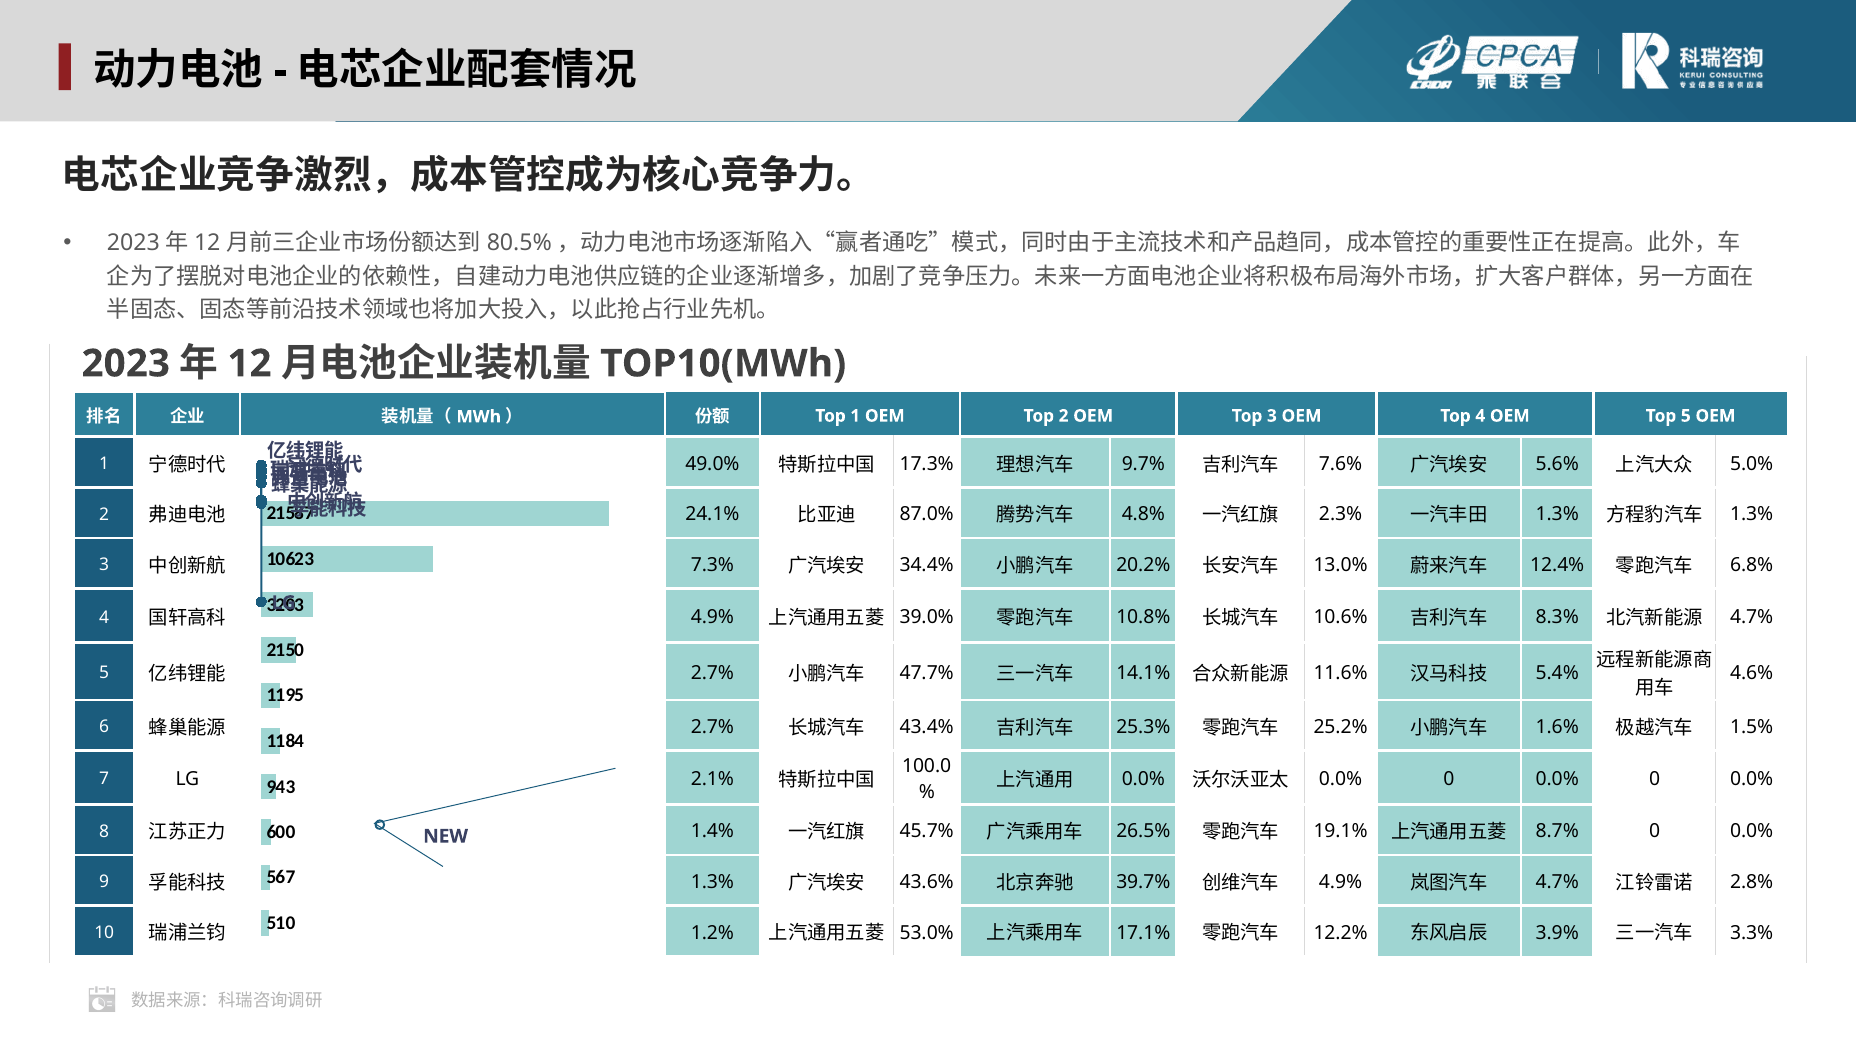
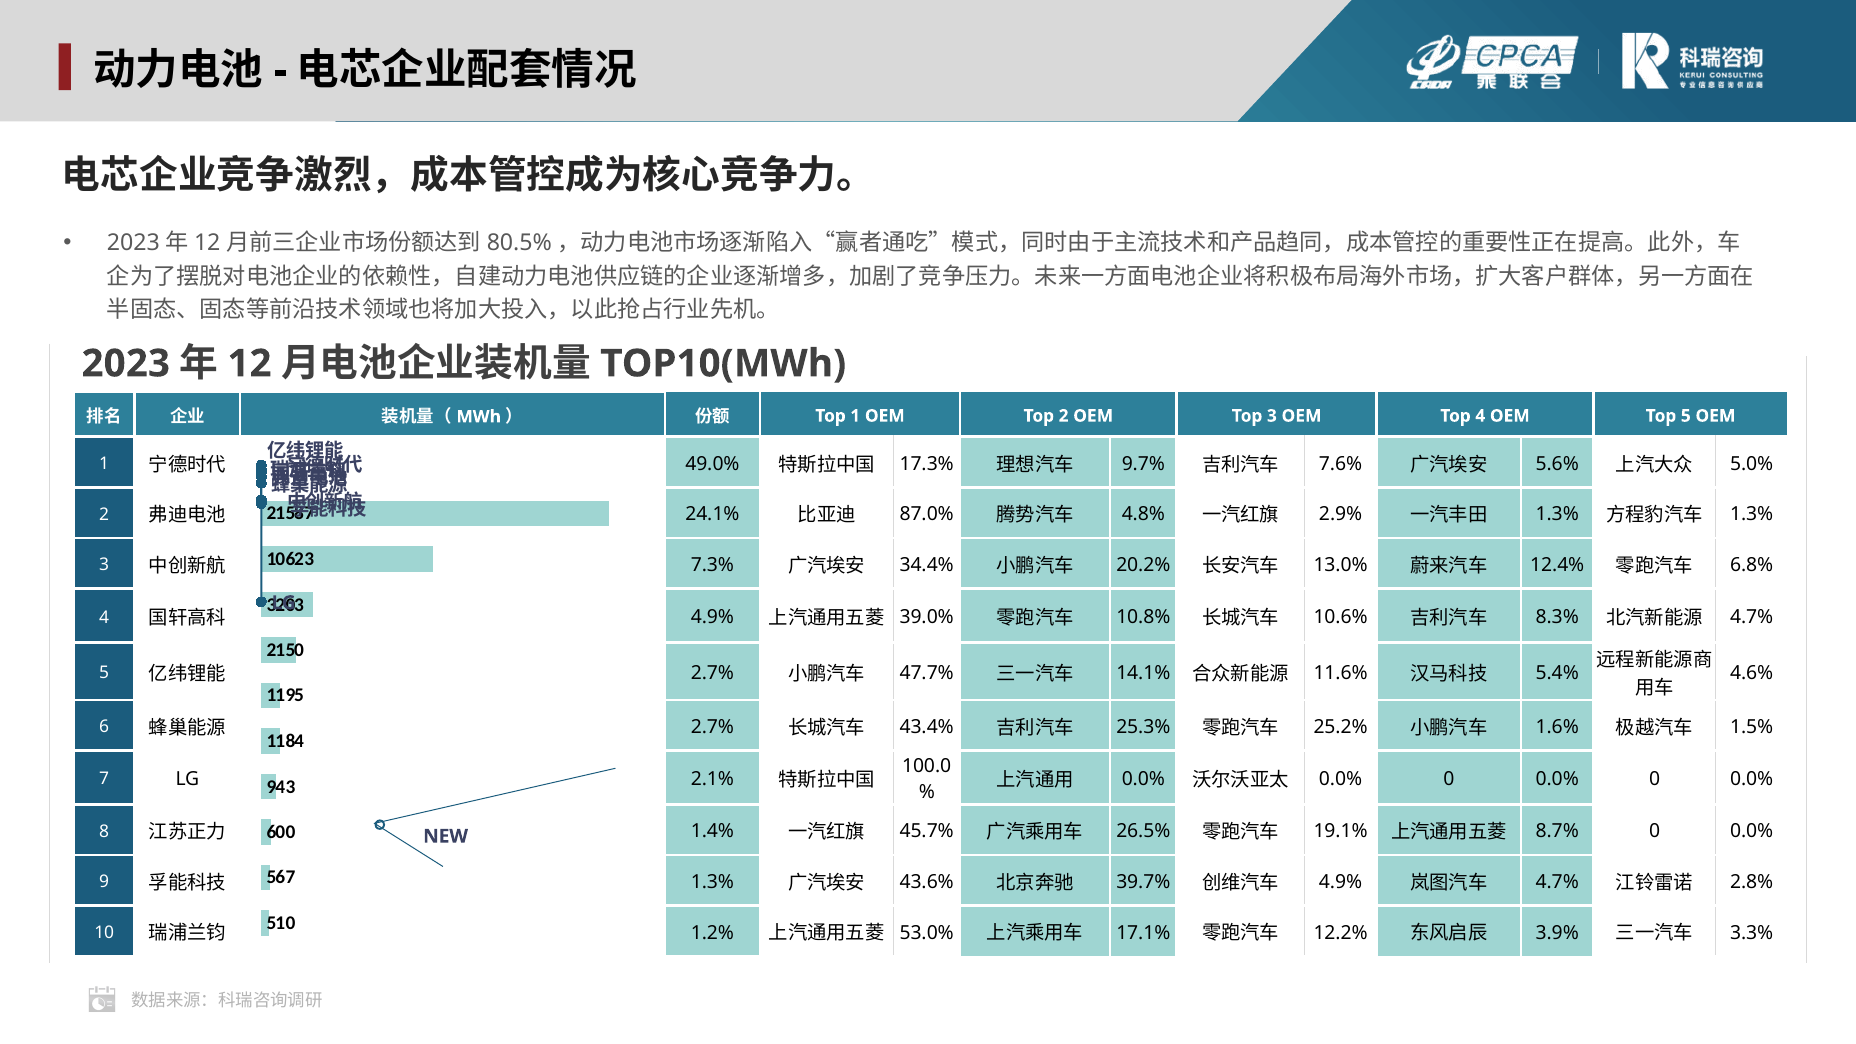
2.3%: 2.3% -> 2.9% (1341, 514)
